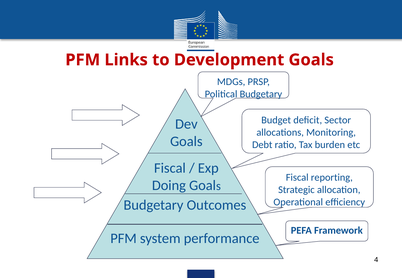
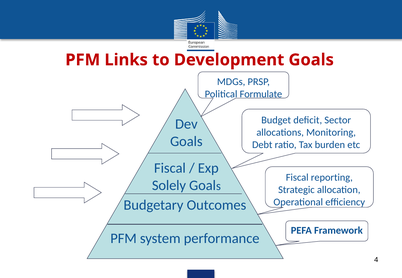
Political Budgetary: Budgetary -> Formulate (261, 94)
Doing: Doing -> Solely (169, 185)
